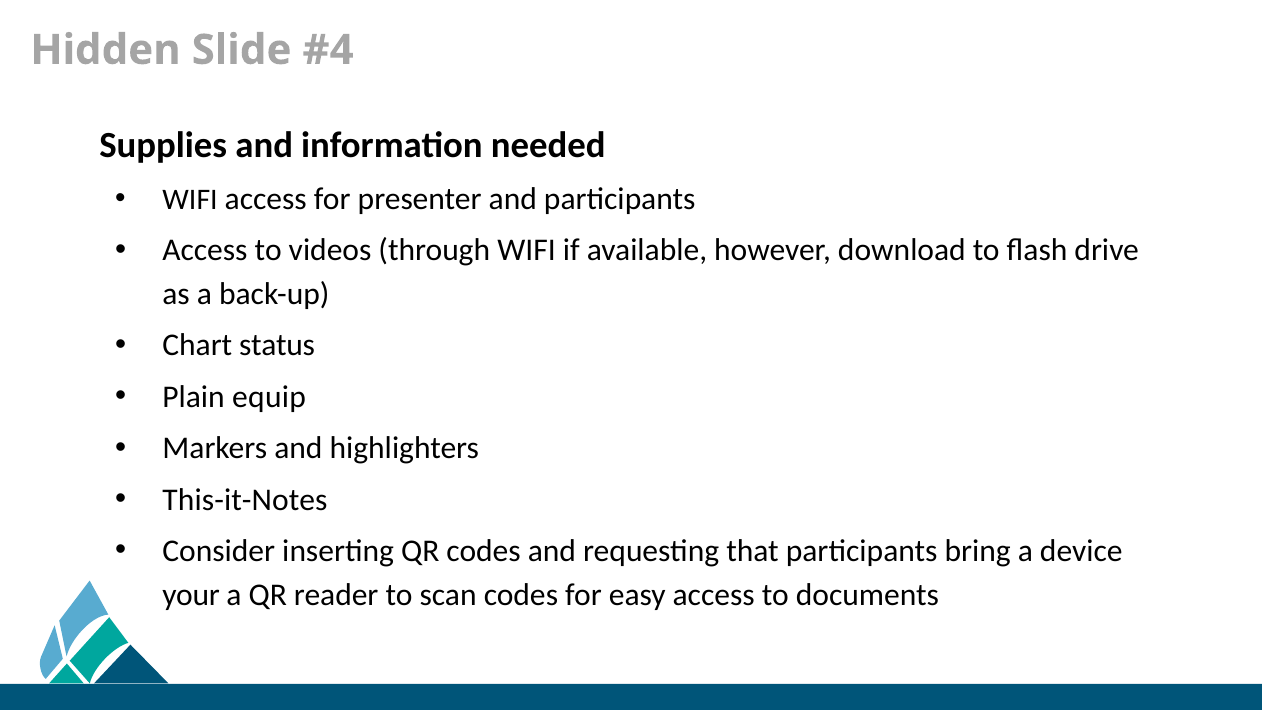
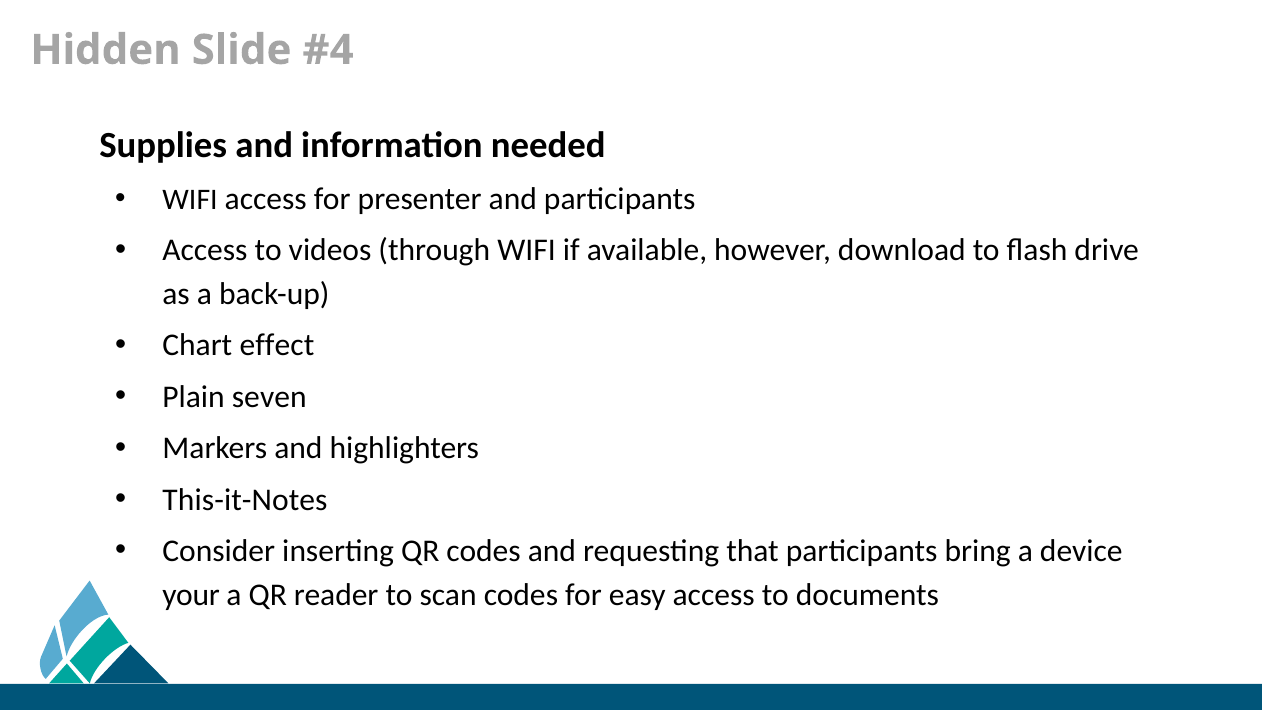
status: status -> effect (277, 345)
equip: equip -> seven (269, 397)
